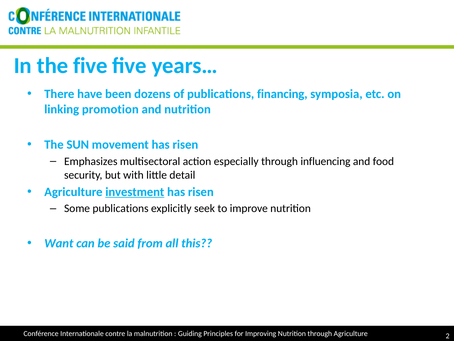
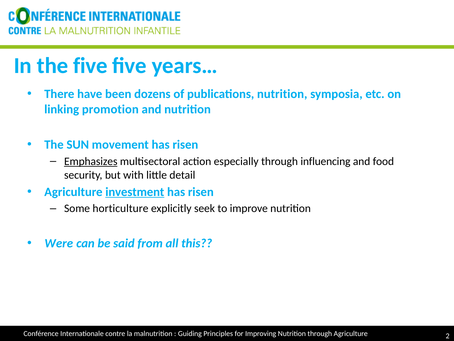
publications financing: financing -> nutrition (282, 94)
Emphasizes underline: none -> present (91, 161)
Some publications: publications -> horticulture (121, 208)
Want: Want -> Were (59, 243)
